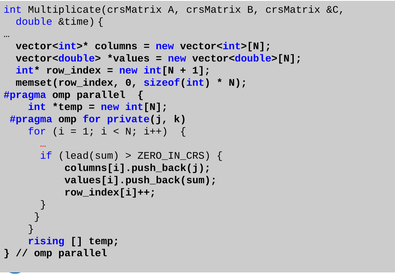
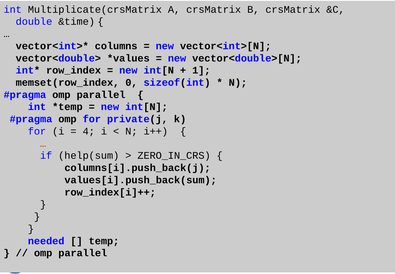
1: 1 -> 4 (89, 131)
lead(sum: lead(sum -> help(sum (89, 155)
rising: rising -> needed (46, 240)
